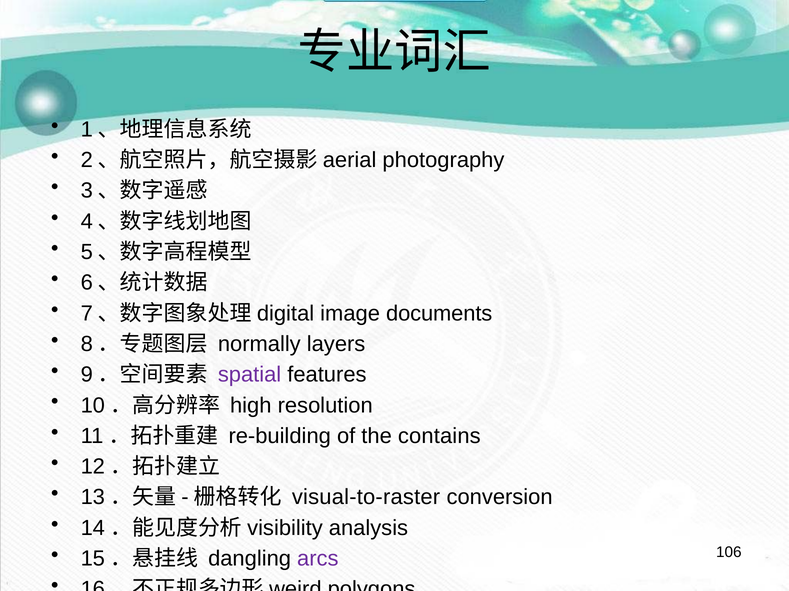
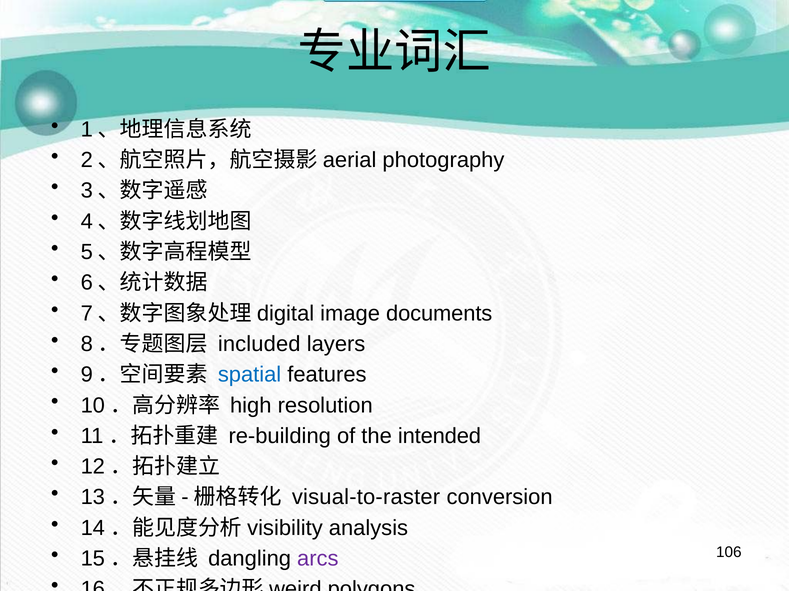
normally: normally -> included (259, 344)
spatial colour: purple -> blue (250, 375)
contains: contains -> intended (439, 436)
